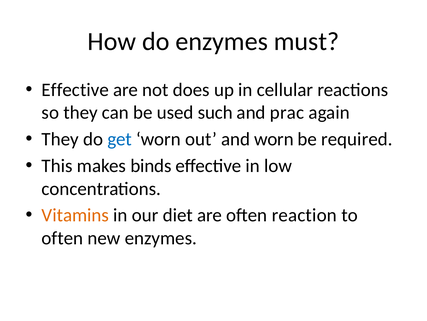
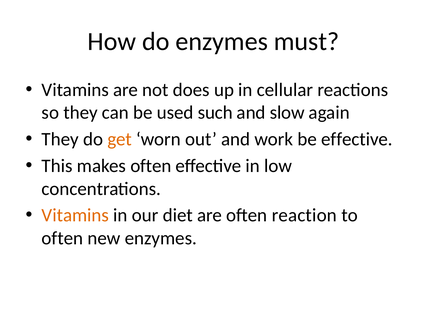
Effective: Effective -> Vitamins (75, 90)
prac: prac -> slow (287, 112)
get colour: blue -> orange (120, 139)
and worn: worn -> work (274, 139)
be required: required -> effective (357, 139)
makes binds: binds -> often (151, 166)
